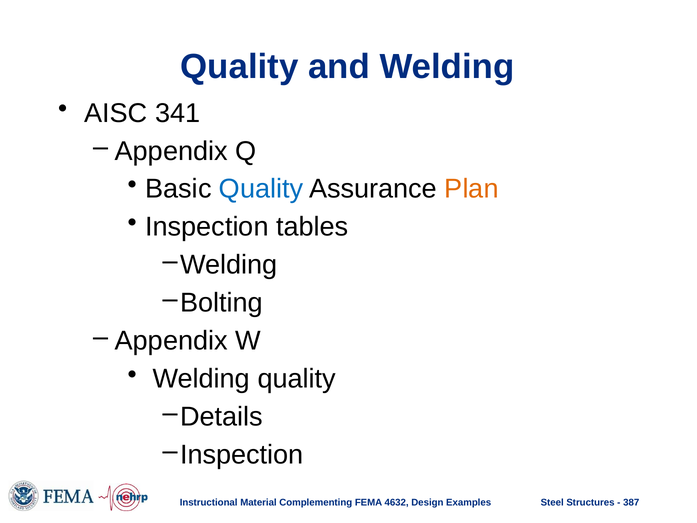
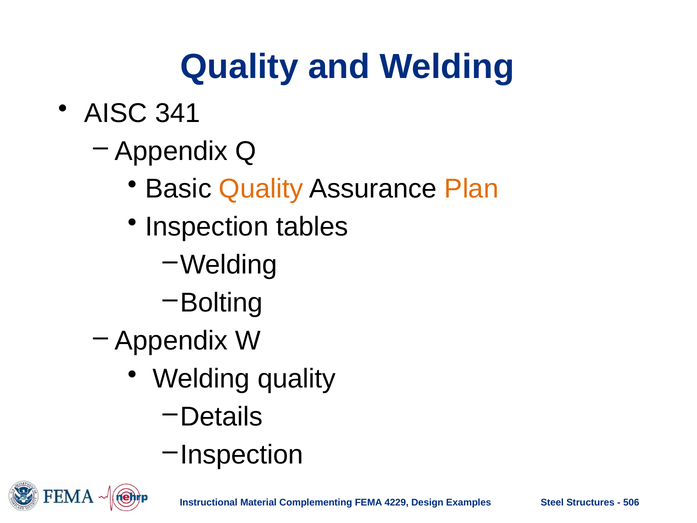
Quality colour: blue -> orange (261, 189)
4632: 4632 -> 4229 (397, 502)
387: 387 -> 506 (631, 502)
